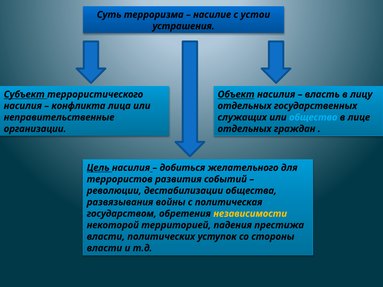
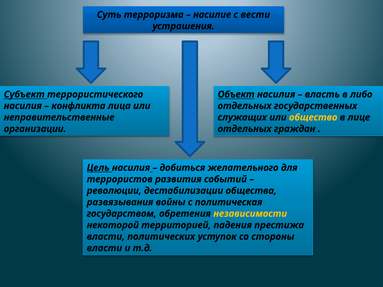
устои: устои -> вести (255, 15)
лицу: лицу -> либо (361, 94)
общество colour: light blue -> yellow (313, 117)
